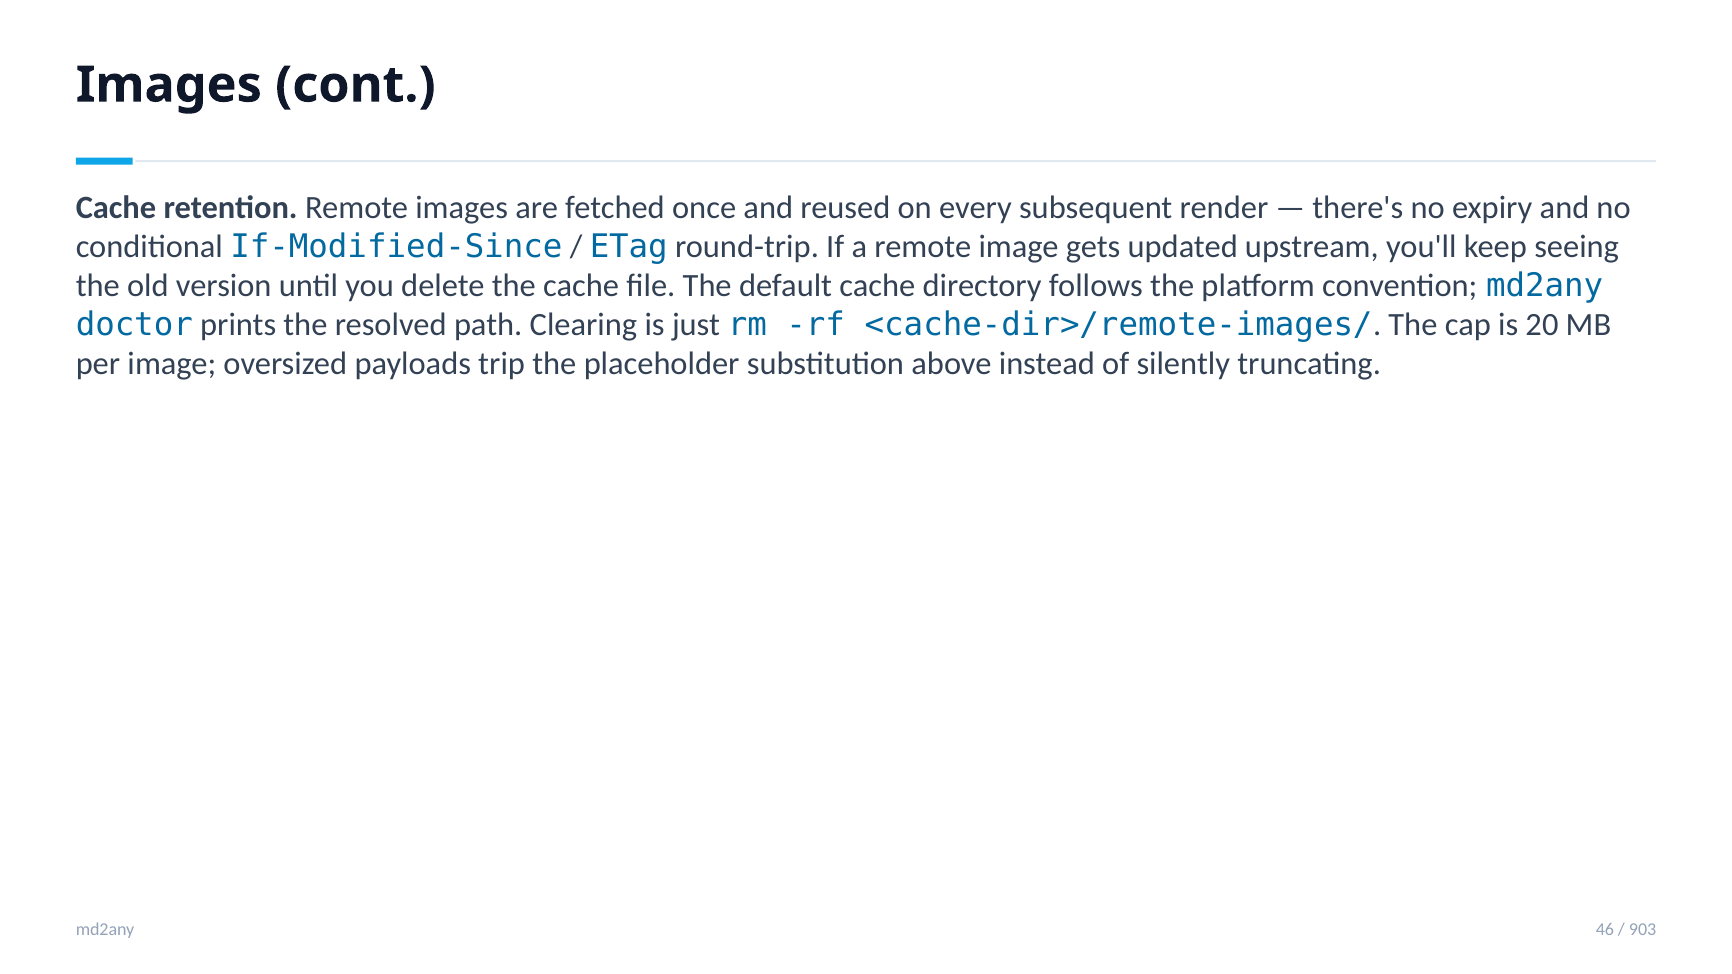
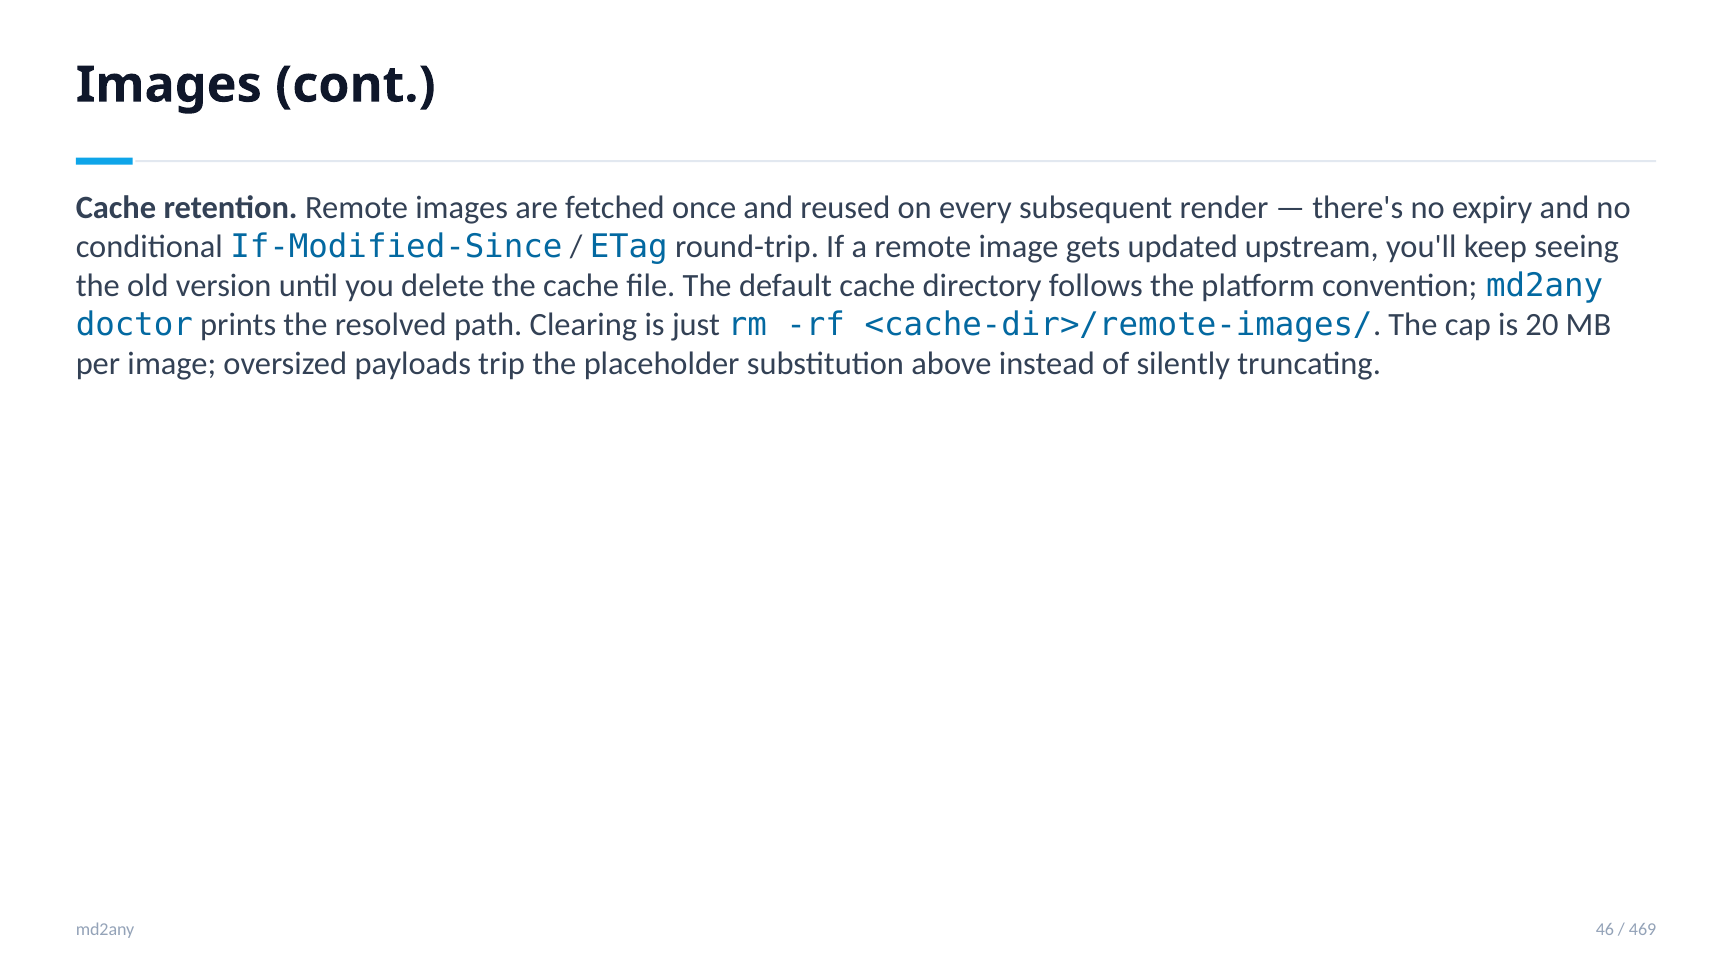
903: 903 -> 469 (1643, 930)
